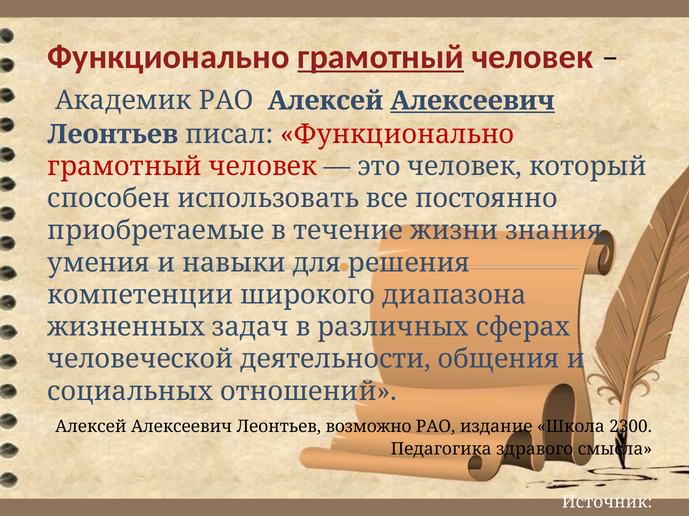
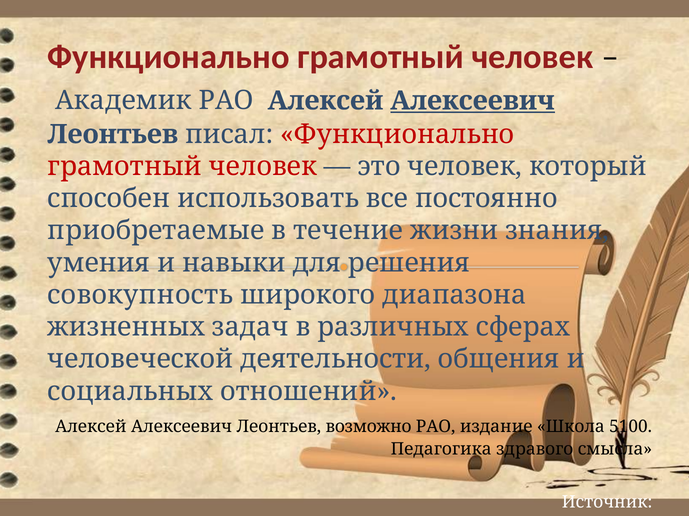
грамотный underline: present -> none (381, 57)
компетенции: компетенции -> совокупность (140, 295)
2300: 2300 -> 5100 (631, 427)
